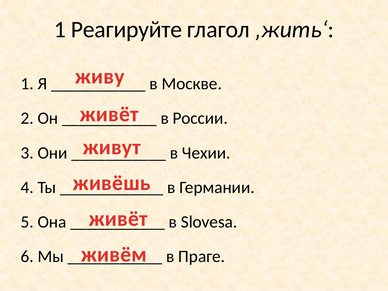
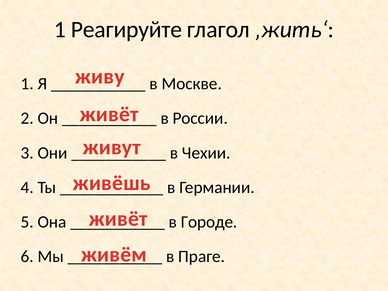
Slovesa: Slovesa -> Городе (209, 222)
